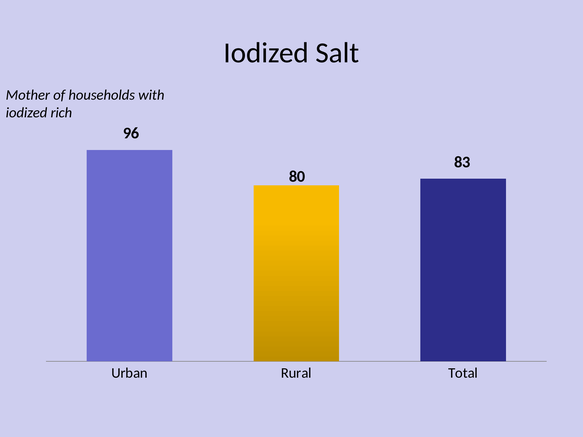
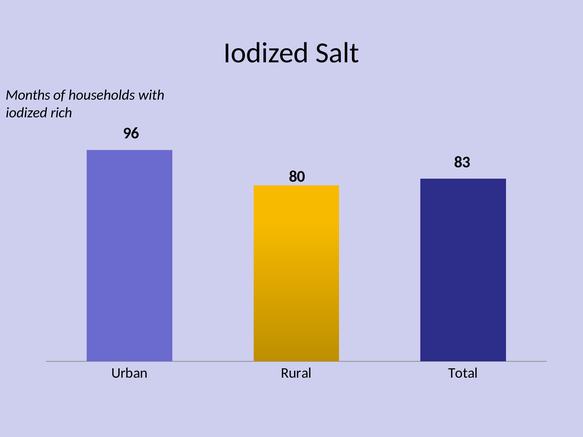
Mother: Mother -> Months (28, 95)
